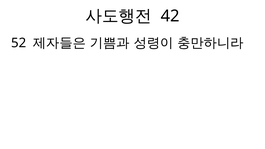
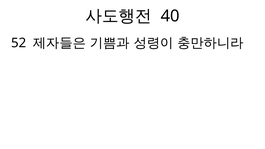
42: 42 -> 40 (170, 16)
